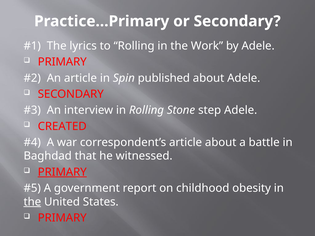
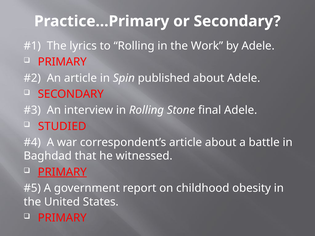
step: step -> final (210, 110)
CREATED: CREATED -> STUDIED (62, 126)
the underline: present -> none (32, 202)
